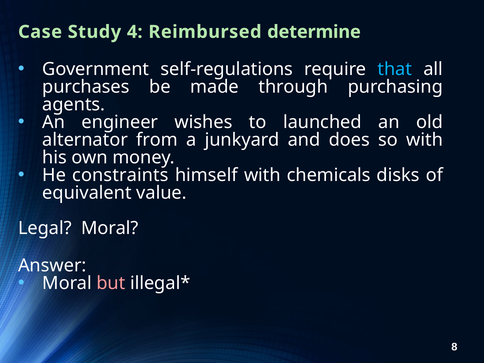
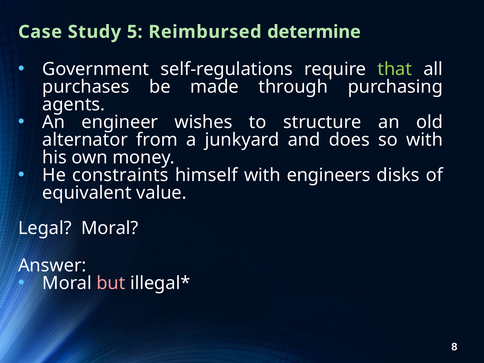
4: 4 -> 5 (135, 32)
that colour: light blue -> light green (395, 69)
launched: launched -> structure (322, 122)
chemicals: chemicals -> engineers (329, 175)
